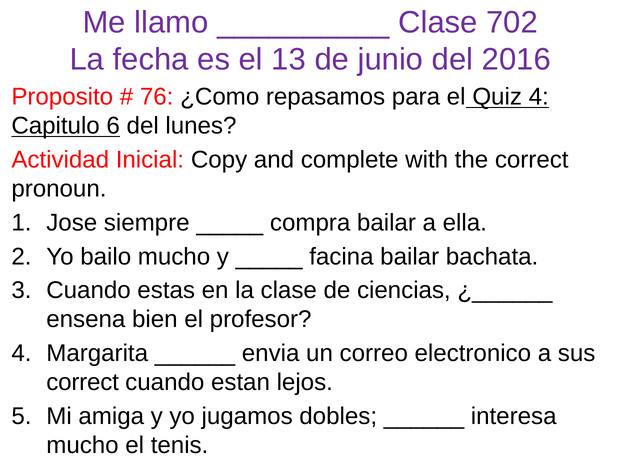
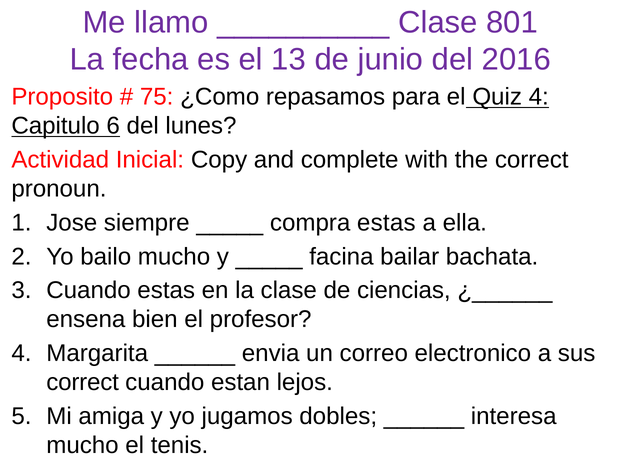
702: 702 -> 801 (512, 22)
76: 76 -> 75 (157, 97)
compra bailar: bailar -> estas (386, 223)
